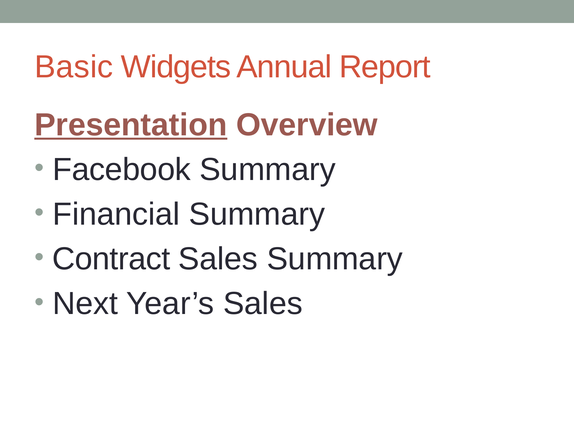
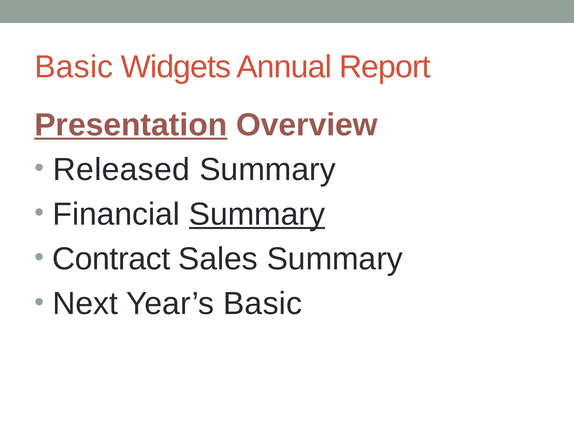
Facebook: Facebook -> Released (121, 169)
Summary underline: none -> present (257, 214)
Year’s Sales: Sales -> Basic (263, 303)
